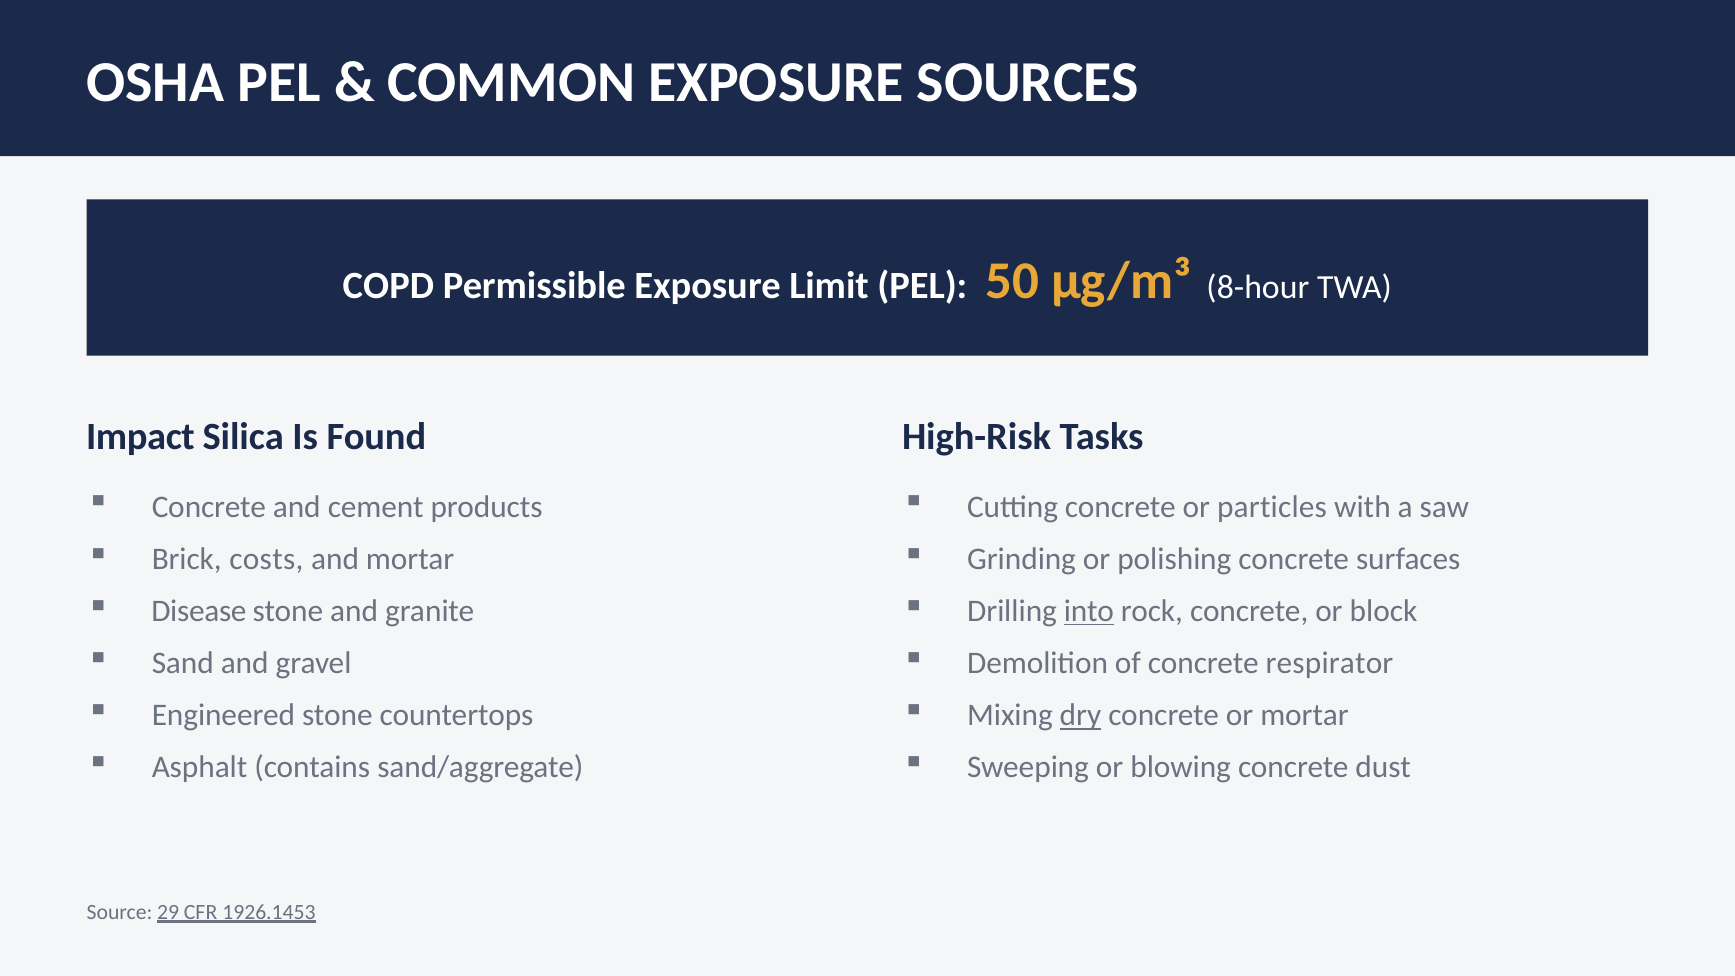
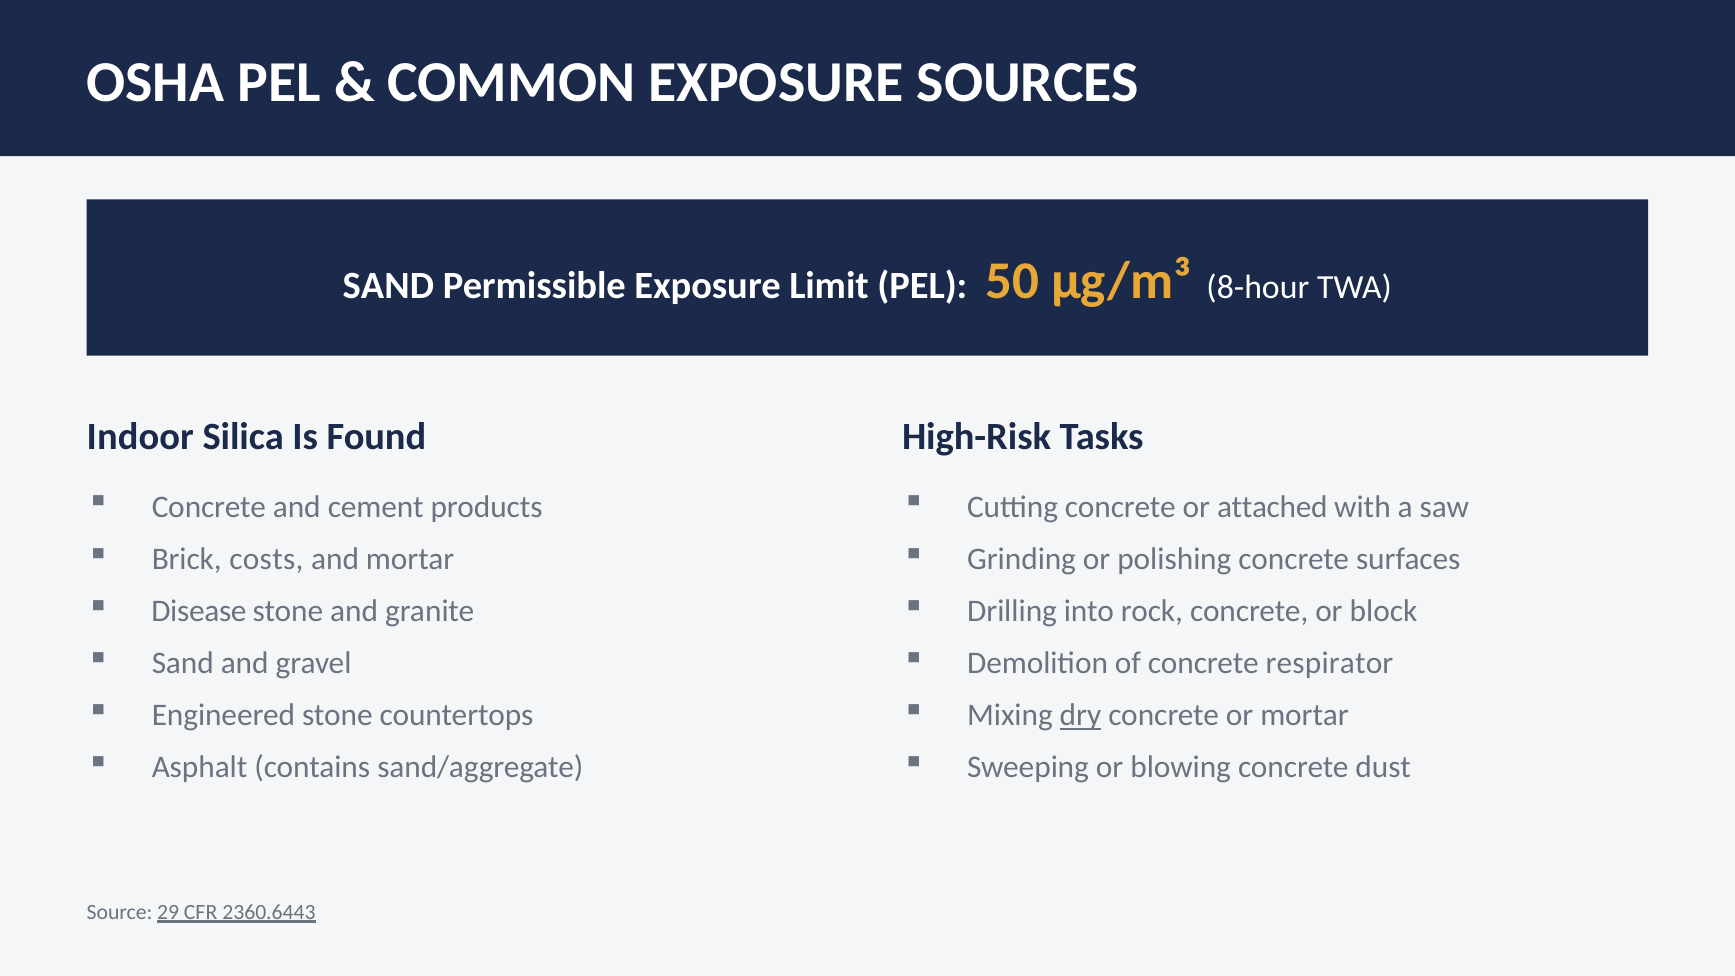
COPD: COPD -> SAND (388, 286)
Impact: Impact -> Indoor (140, 436)
particles: particles -> attached (1272, 507)
into underline: present -> none (1089, 611)
1926.1453: 1926.1453 -> 2360.6443 (269, 912)
